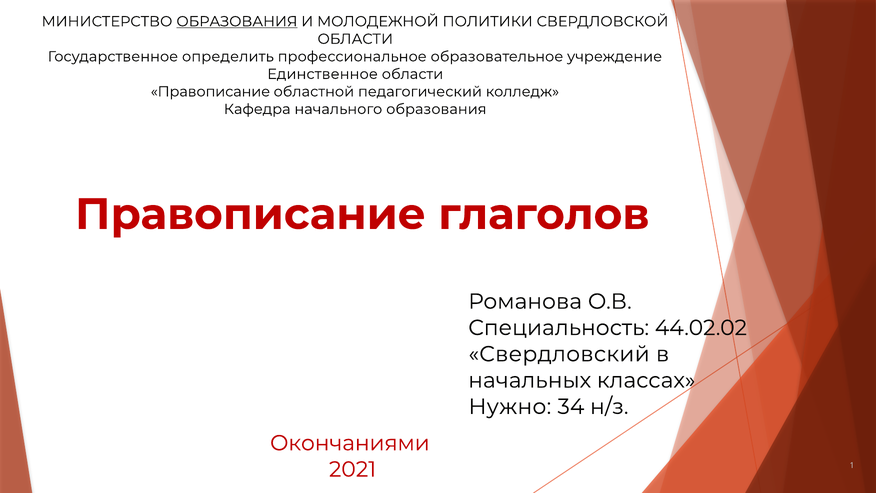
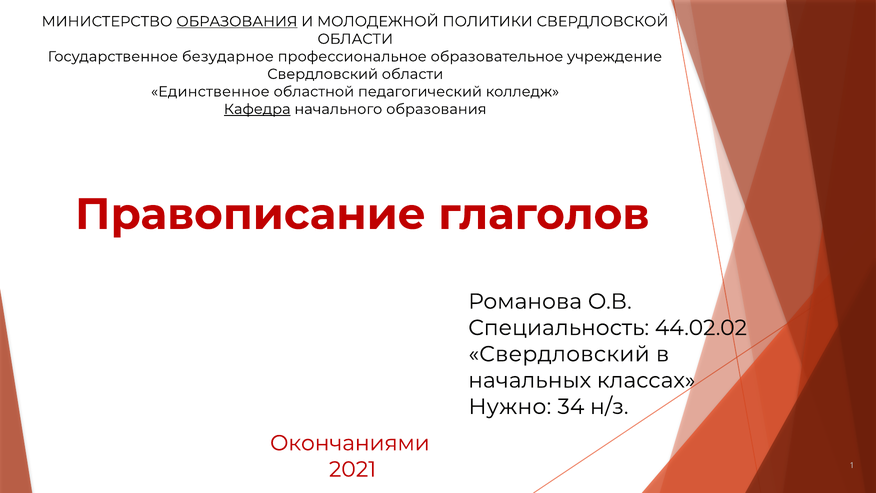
определить: определить -> безударное (228, 57)
Единственное: Единственное -> Свердловский (323, 74)
Правописание: Правописание -> Единственное (210, 92)
Кафедра underline: none -> present (257, 109)
